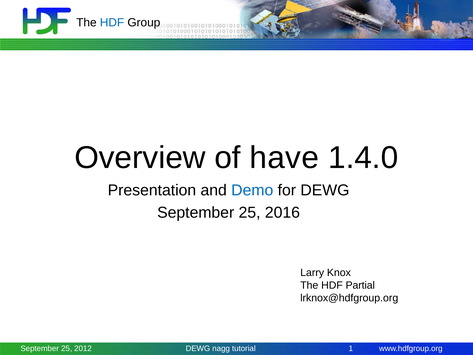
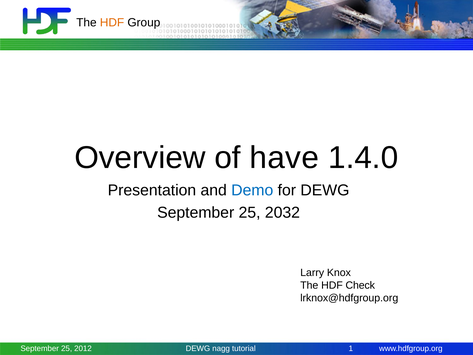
HDF colour: blue -> orange (112, 23)
2016: 2016 -> 2032 (282, 212)
Partial: Partial -> Check (360, 285)
